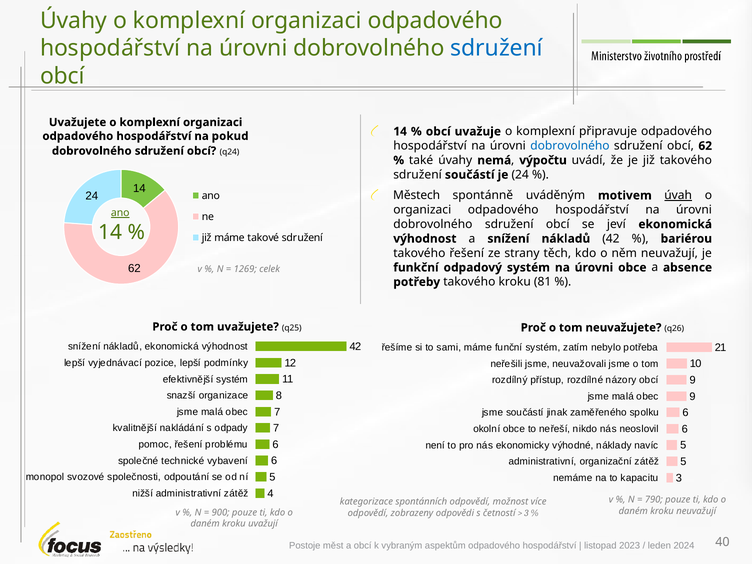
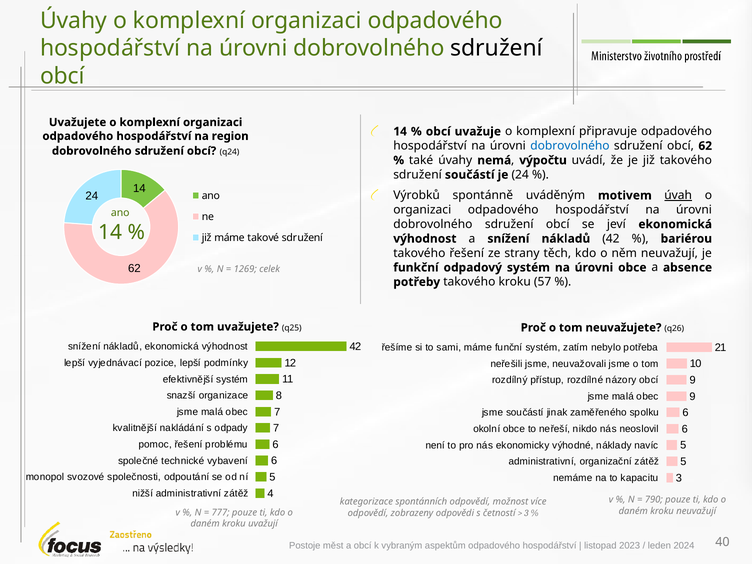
sdružení colour: blue -> black (497, 48)
pokud: pokud -> region (230, 136)
Městech: Městech -> Výrobků (417, 195)
ano underline: present -> none (120, 213)
81: 81 -> 57 (543, 282)
900: 900 -> 777 (221, 513)
